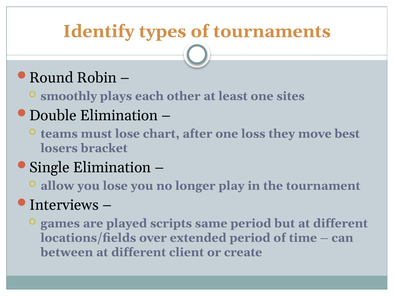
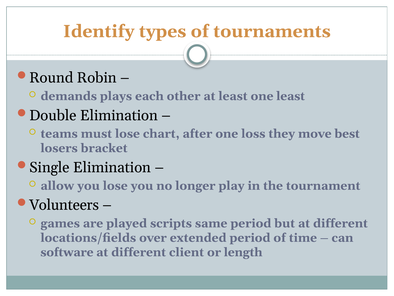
smoothly: smoothly -> demands (69, 96)
one sites: sites -> least (291, 96)
Interviews: Interviews -> Volunteers (64, 205)
between: between -> software (67, 252)
create: create -> length (243, 252)
